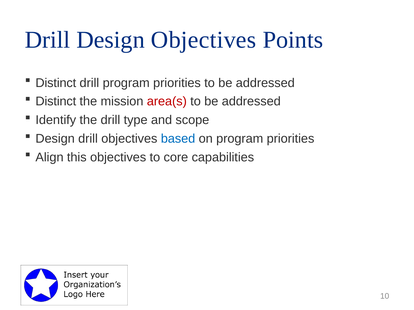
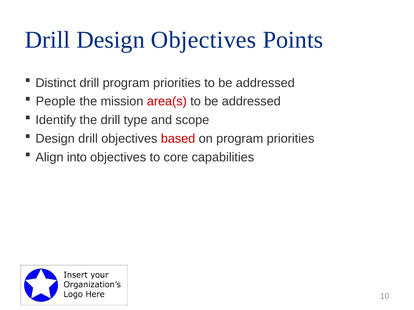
Distinct: Distinct -> People (56, 102)
based colour: blue -> red (178, 139)
this: this -> into (77, 157)
